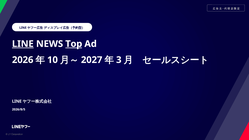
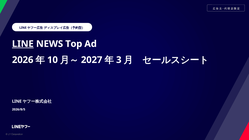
Top underline: present -> none (74, 44)
